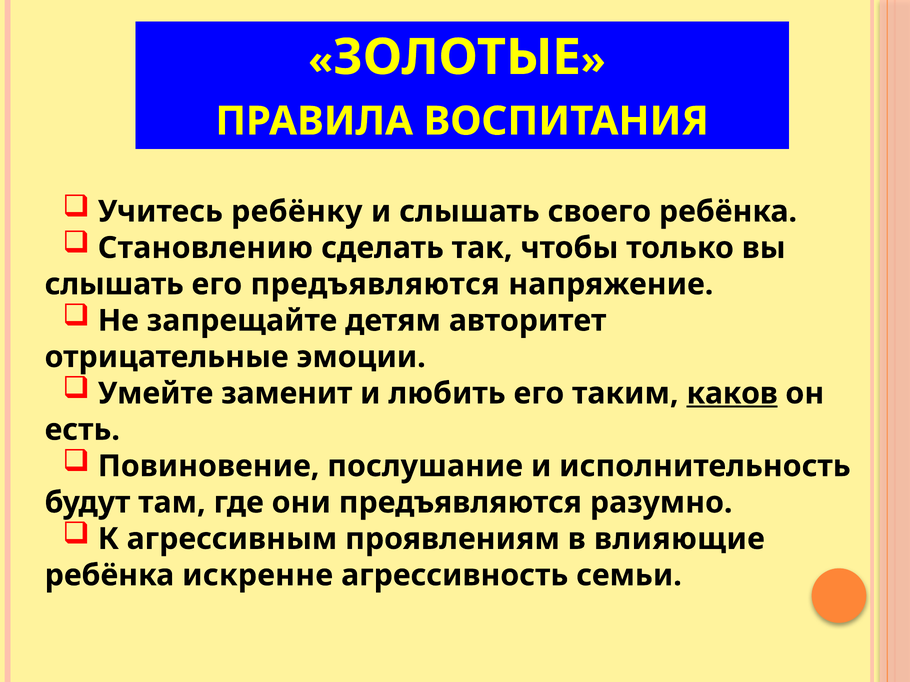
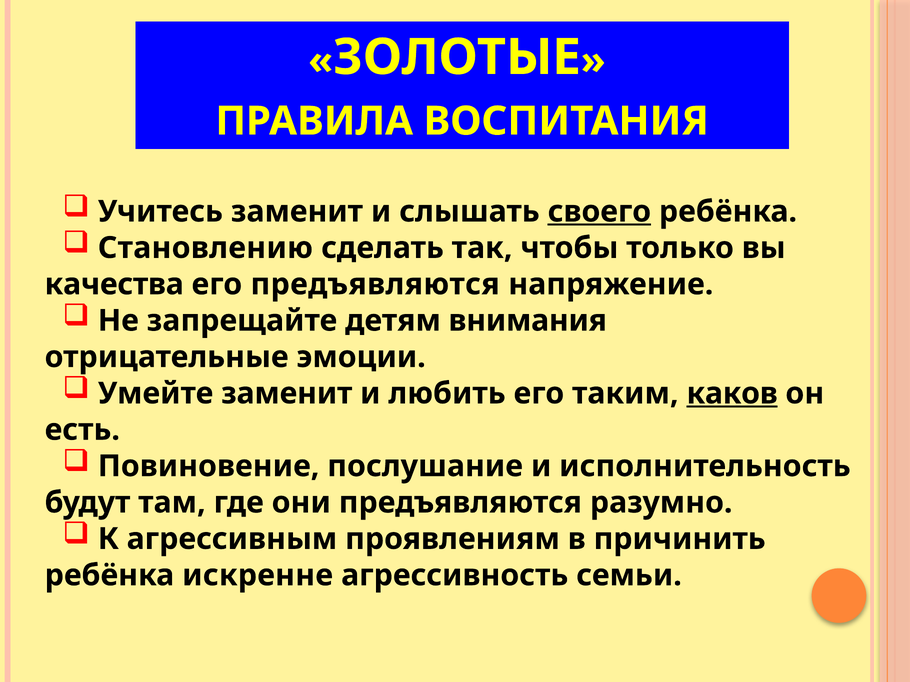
Учитесь ребёнку: ребёнку -> заменит (297, 212)
своего underline: none -> present (599, 212)
слышать: слышать -> качества (114, 284)
авторитет: авторитет -> внимания (528, 321)
влияющие: влияющие -> причинить (680, 539)
